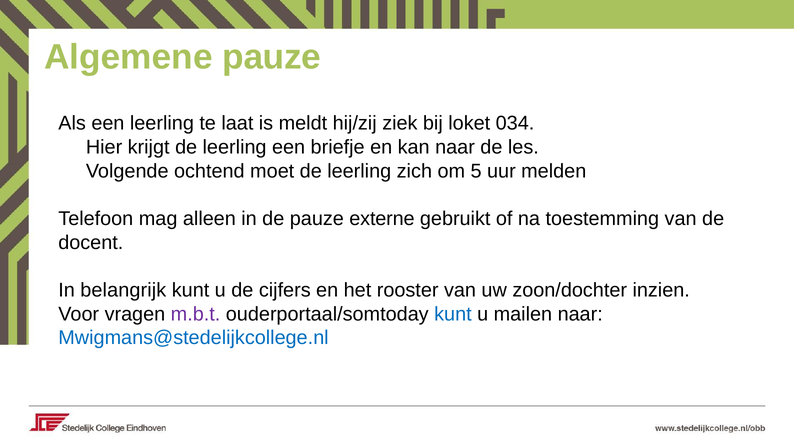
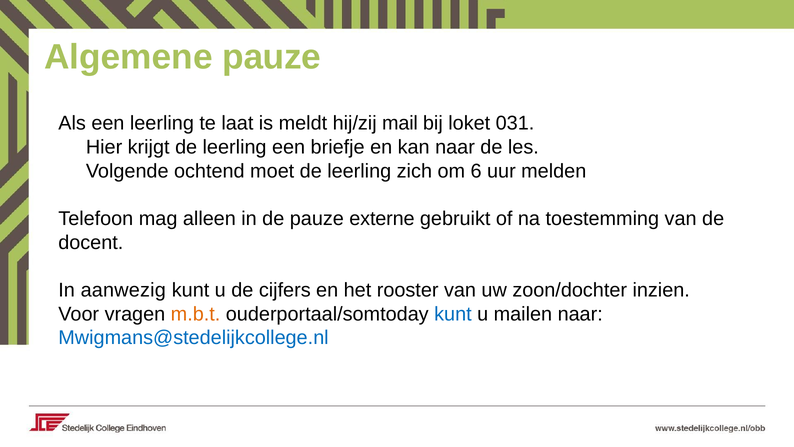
ziek: ziek -> mail (400, 123)
034: 034 -> 031 (515, 123)
5: 5 -> 6 (476, 171)
belangrijk: belangrijk -> aanwezig (123, 290)
m.b.t colour: purple -> orange (195, 314)
